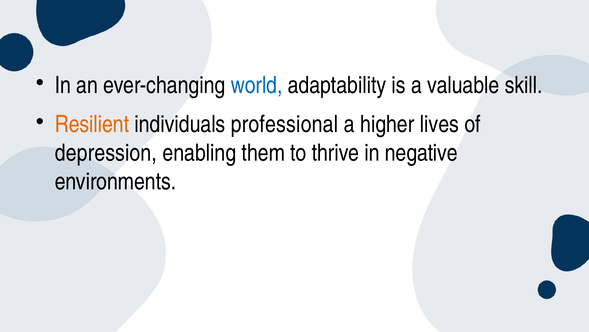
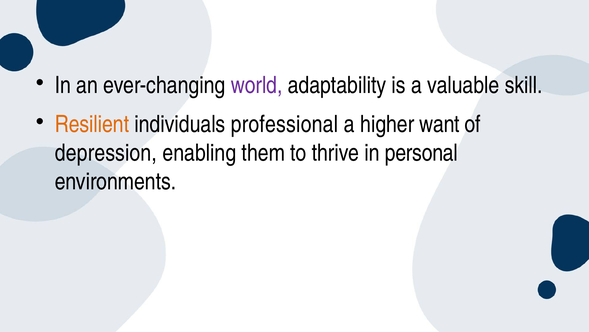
world colour: blue -> purple (257, 85)
lives: lives -> want (440, 124)
negative: negative -> personal (421, 153)
